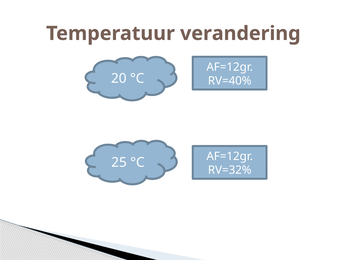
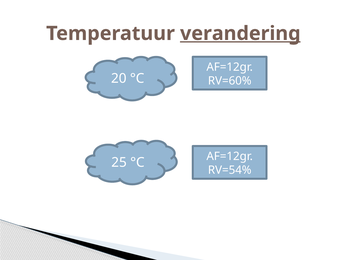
verandering underline: none -> present (240, 33)
RV=40%: RV=40% -> RV=60% (230, 81)
RV=32%: RV=32% -> RV=54% (230, 170)
